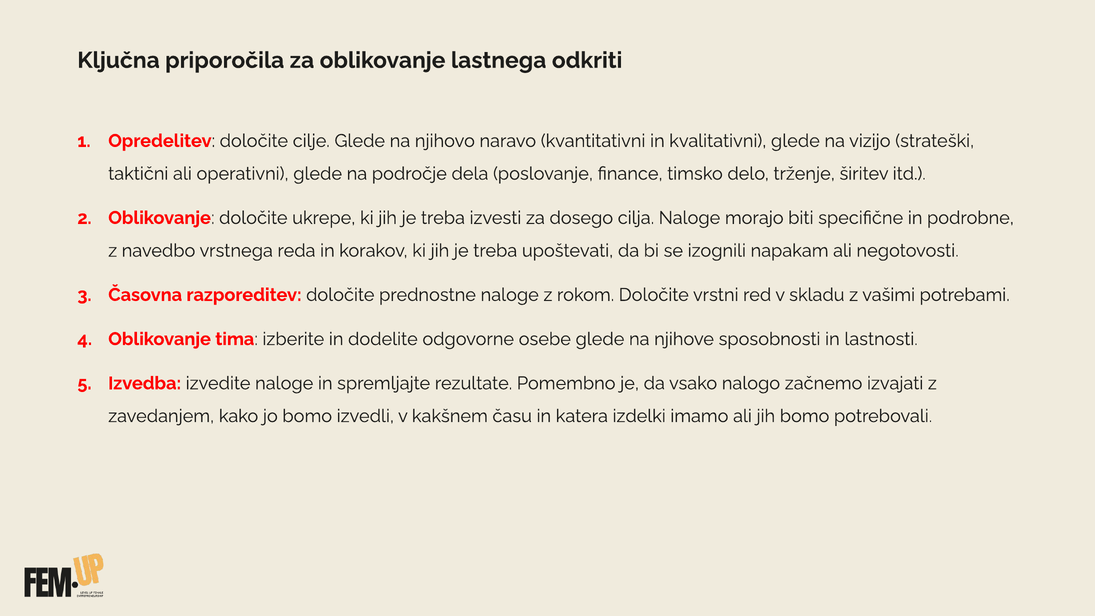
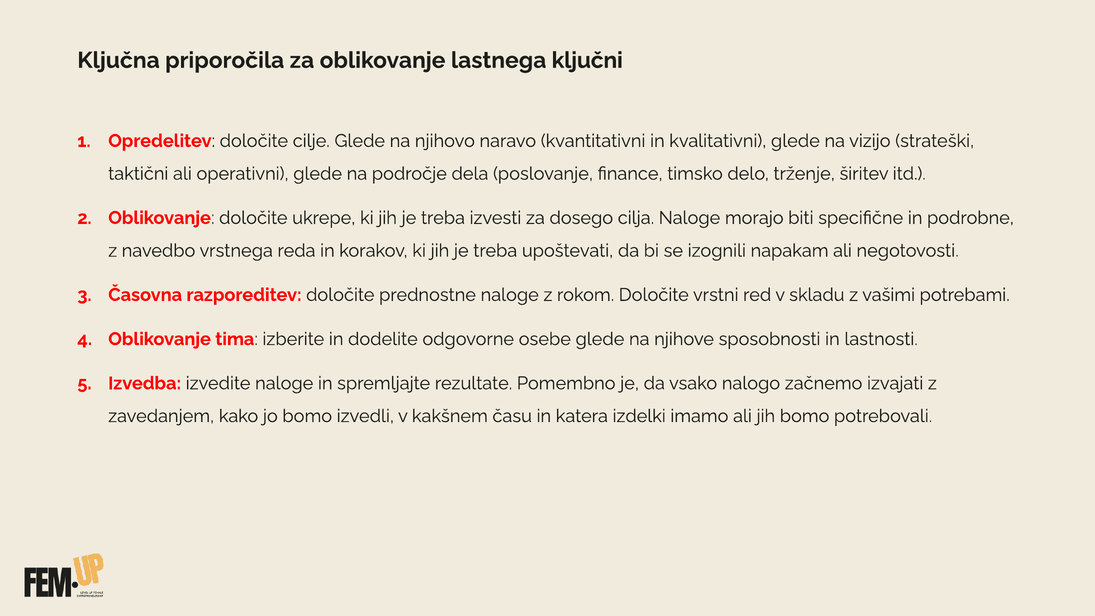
odkriti: odkriti -> ključni (587, 60)
